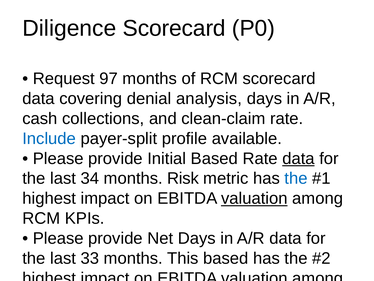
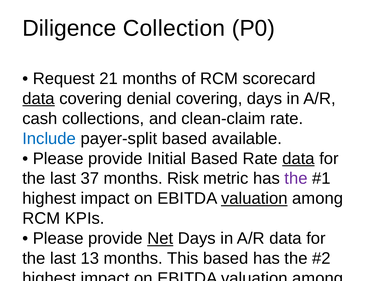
Diligence Scorecard: Scorecard -> Collection (174, 28)
97: 97 -> 21 (109, 78)
data underline: none -> present (39, 98)
denial analysis: analysis -> covering (209, 98)
payer-split profile: profile -> based (184, 138)
34: 34 -> 37 (90, 178)
the colour: blue -> purple (296, 178)
Net underline: none -> present (160, 238)
33: 33 -> 13 (90, 258)
